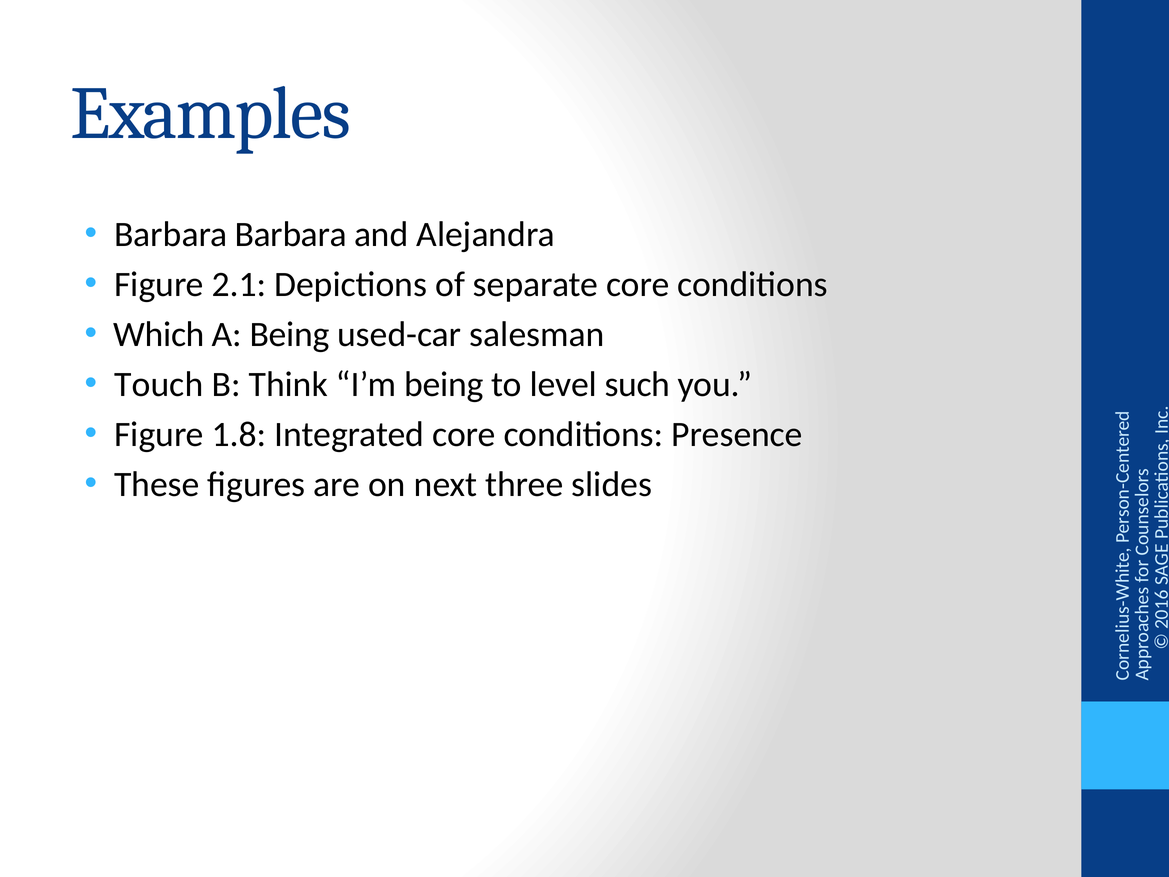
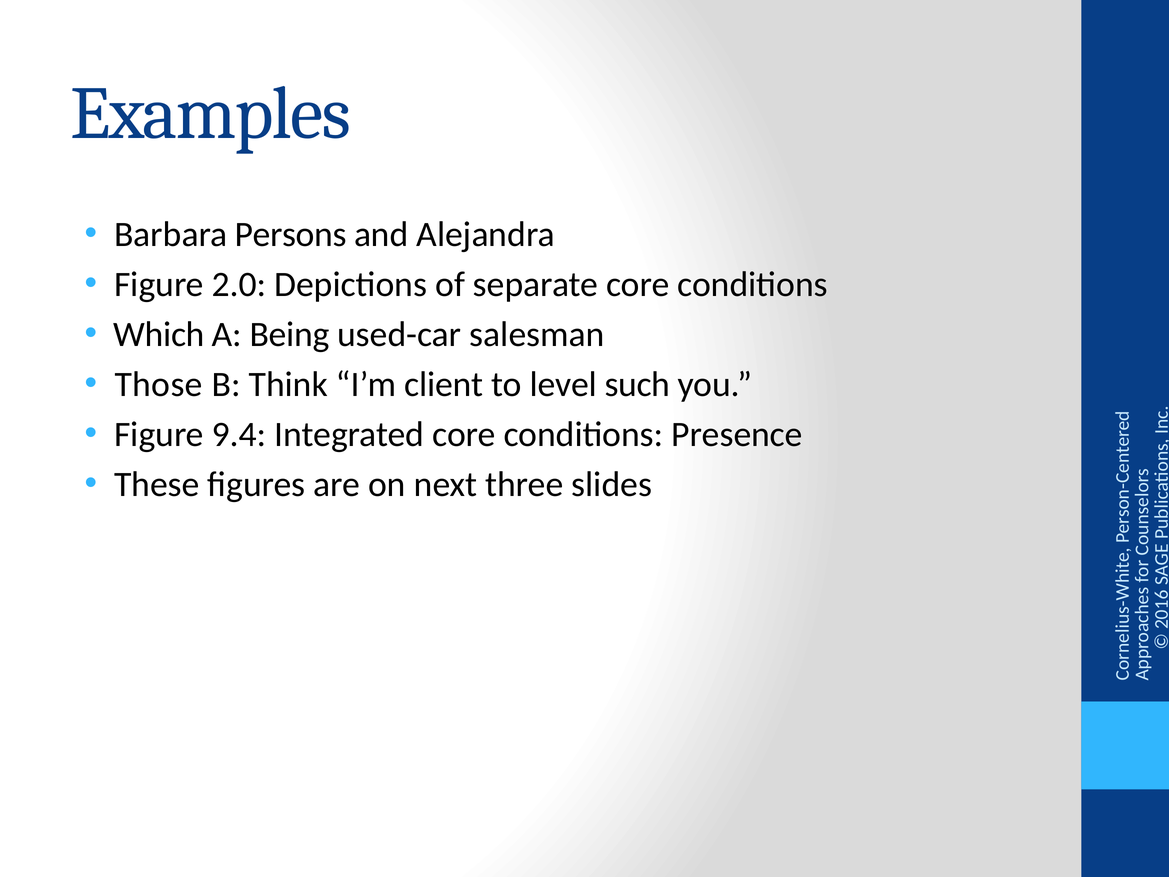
Barbara Barbara: Barbara -> Persons (291, 234)
2.1: 2.1 -> 2.0 (239, 284)
Touch: Touch -> Those (159, 384)
I’m being: being -> client (444, 384)
1.8: 1.8 -> 9.4 (239, 434)
